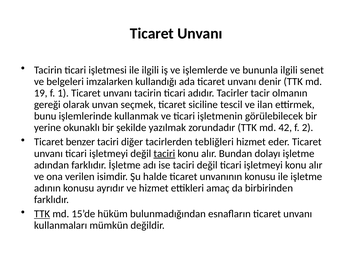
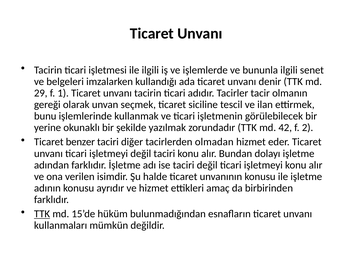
19: 19 -> 29 (41, 93)
tebliğleri: tebliğleri -> olmadan (214, 142)
taciri underline: present -> none (164, 153)
